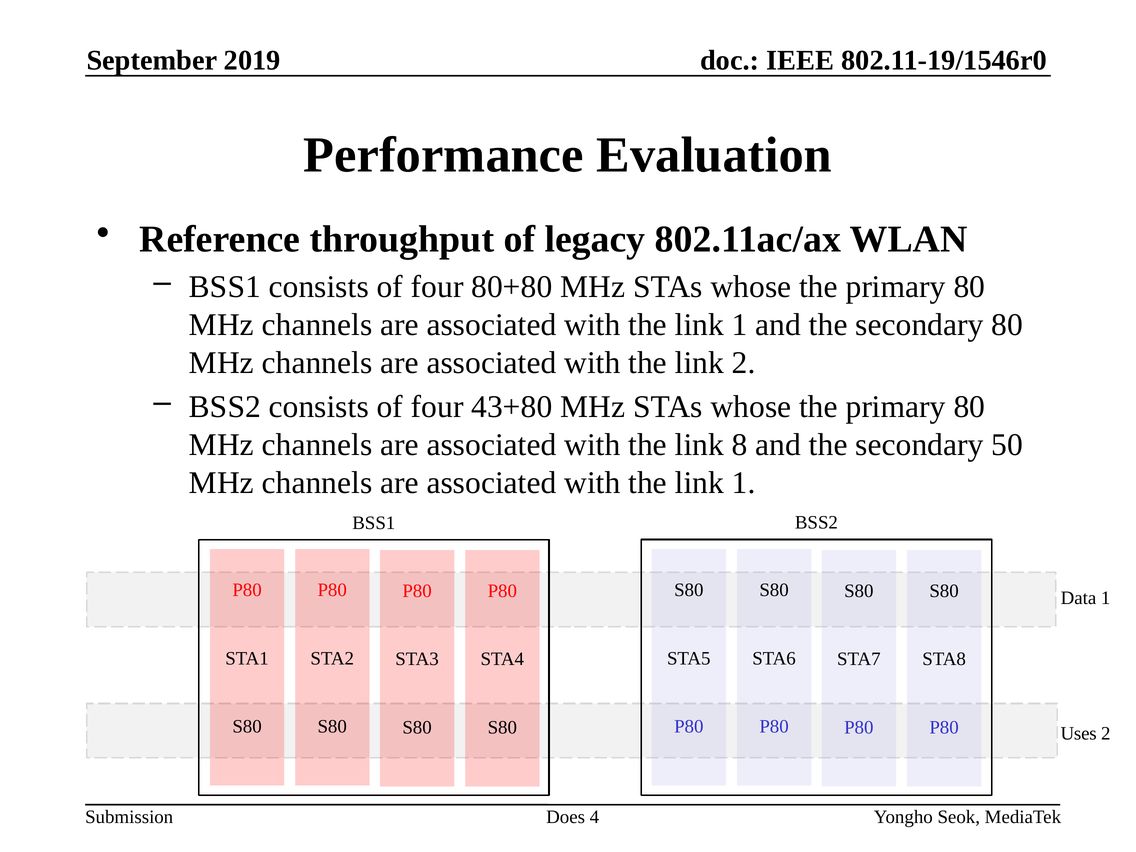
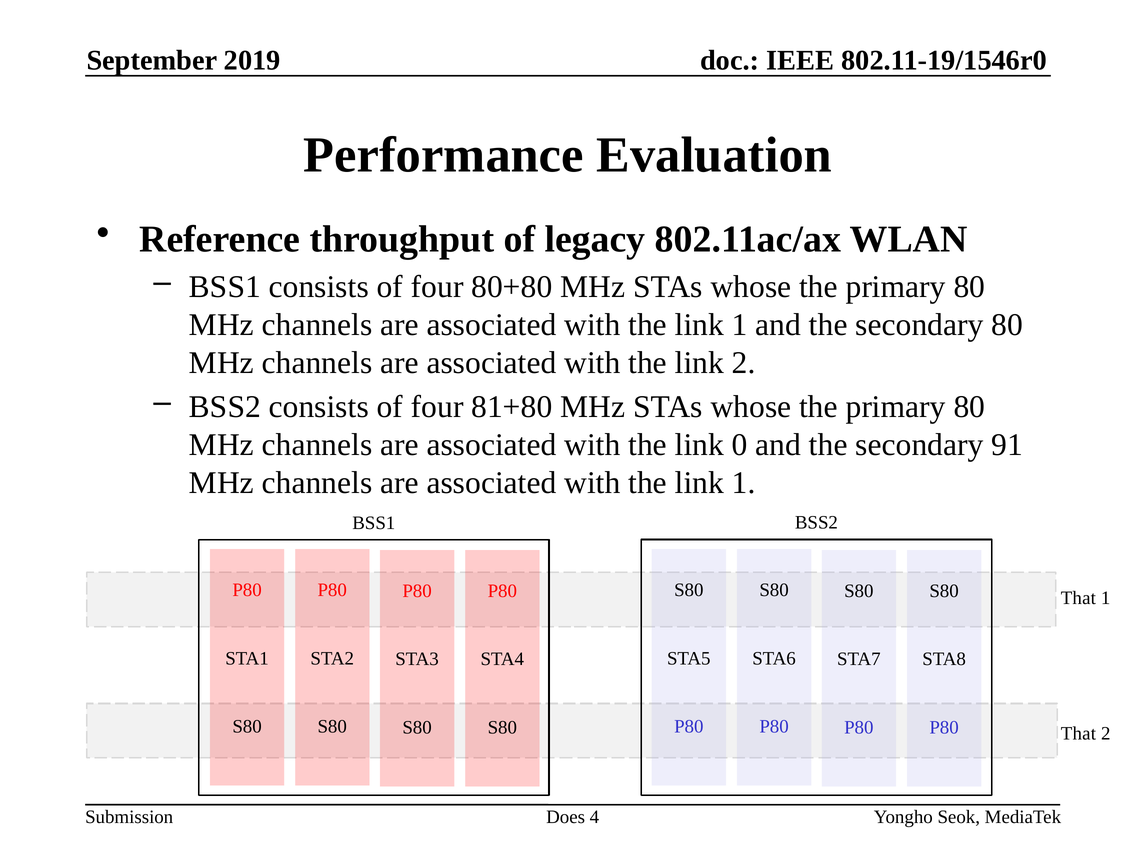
43+80: 43+80 -> 81+80 (512, 407)
8: 8 -> 0 (740, 445)
50: 50 -> 91 (1007, 445)
Data: Data -> That (1078, 598)
Uses: Uses -> That (1078, 733)
